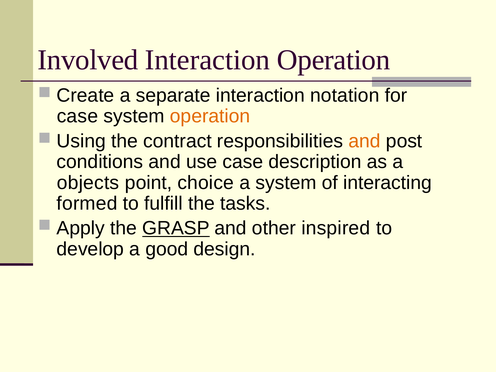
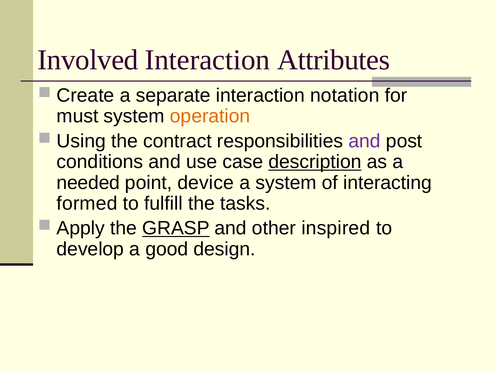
Interaction Operation: Operation -> Attributes (334, 60)
case: case -> must (78, 116)
and colour: orange -> purple (365, 141)
description underline: none -> present (315, 162)
objects: objects -> needed (88, 183)
choice: choice -> device (206, 183)
